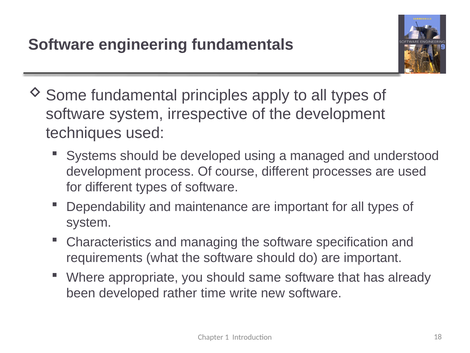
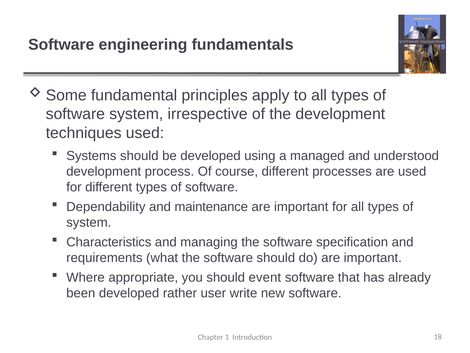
same: same -> event (265, 277)
time: time -> user (213, 293)
